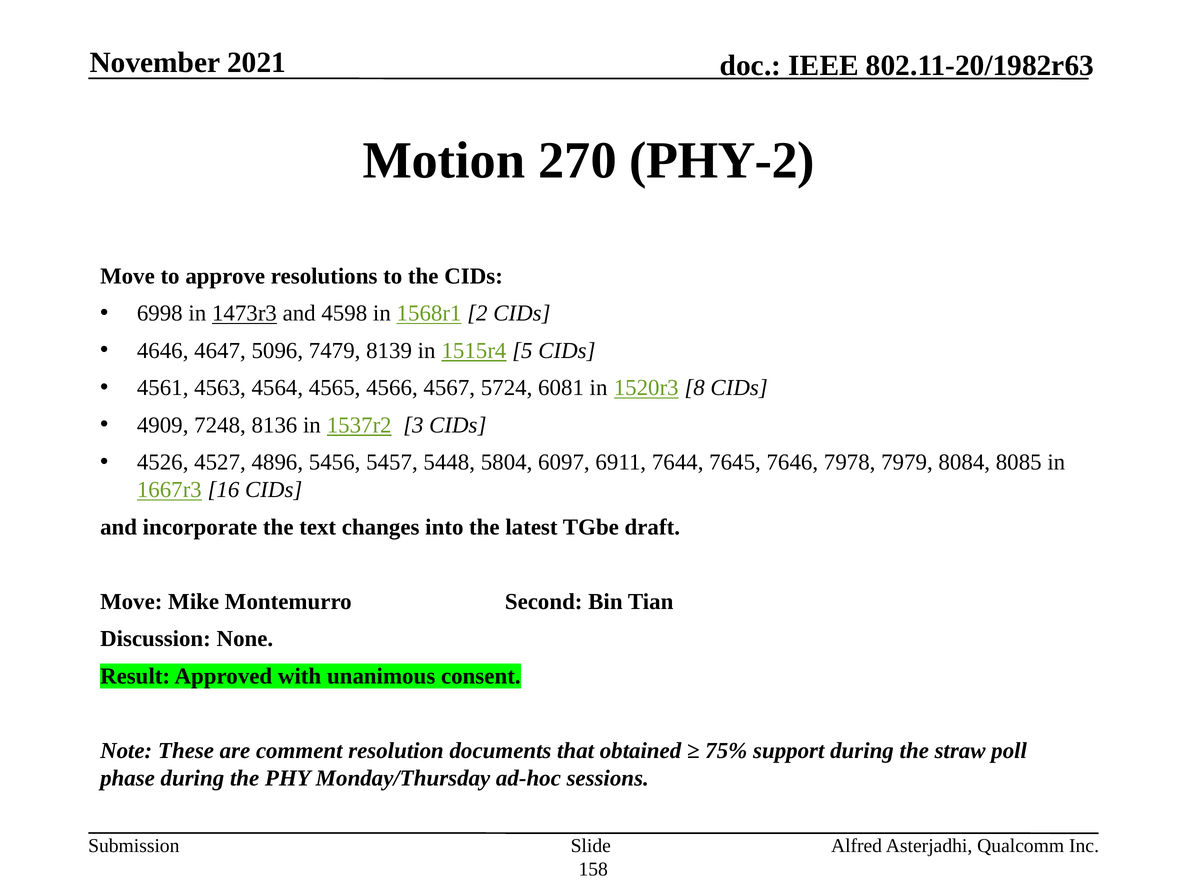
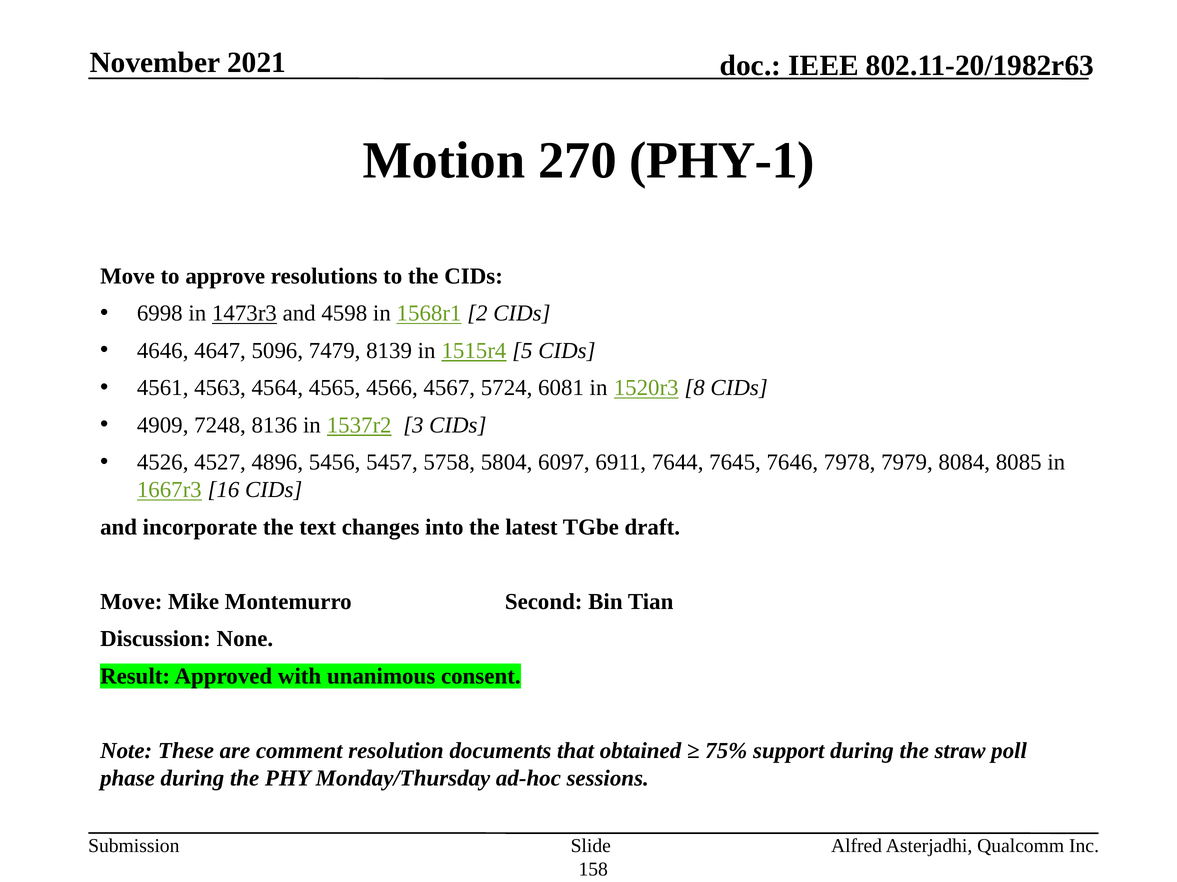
PHY-2: PHY-2 -> PHY-1 (722, 160)
5448: 5448 -> 5758 (449, 463)
